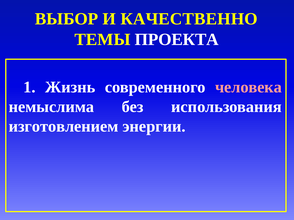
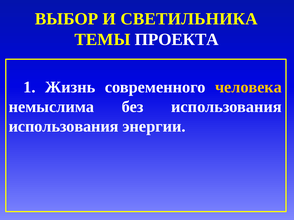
КАЧЕСТВЕННО: КАЧЕСТВЕННО -> СВЕТИЛЬНИКА (189, 19)
человека colour: pink -> yellow (248, 87)
изготовлением: изготовлением -> использования (64, 127)
